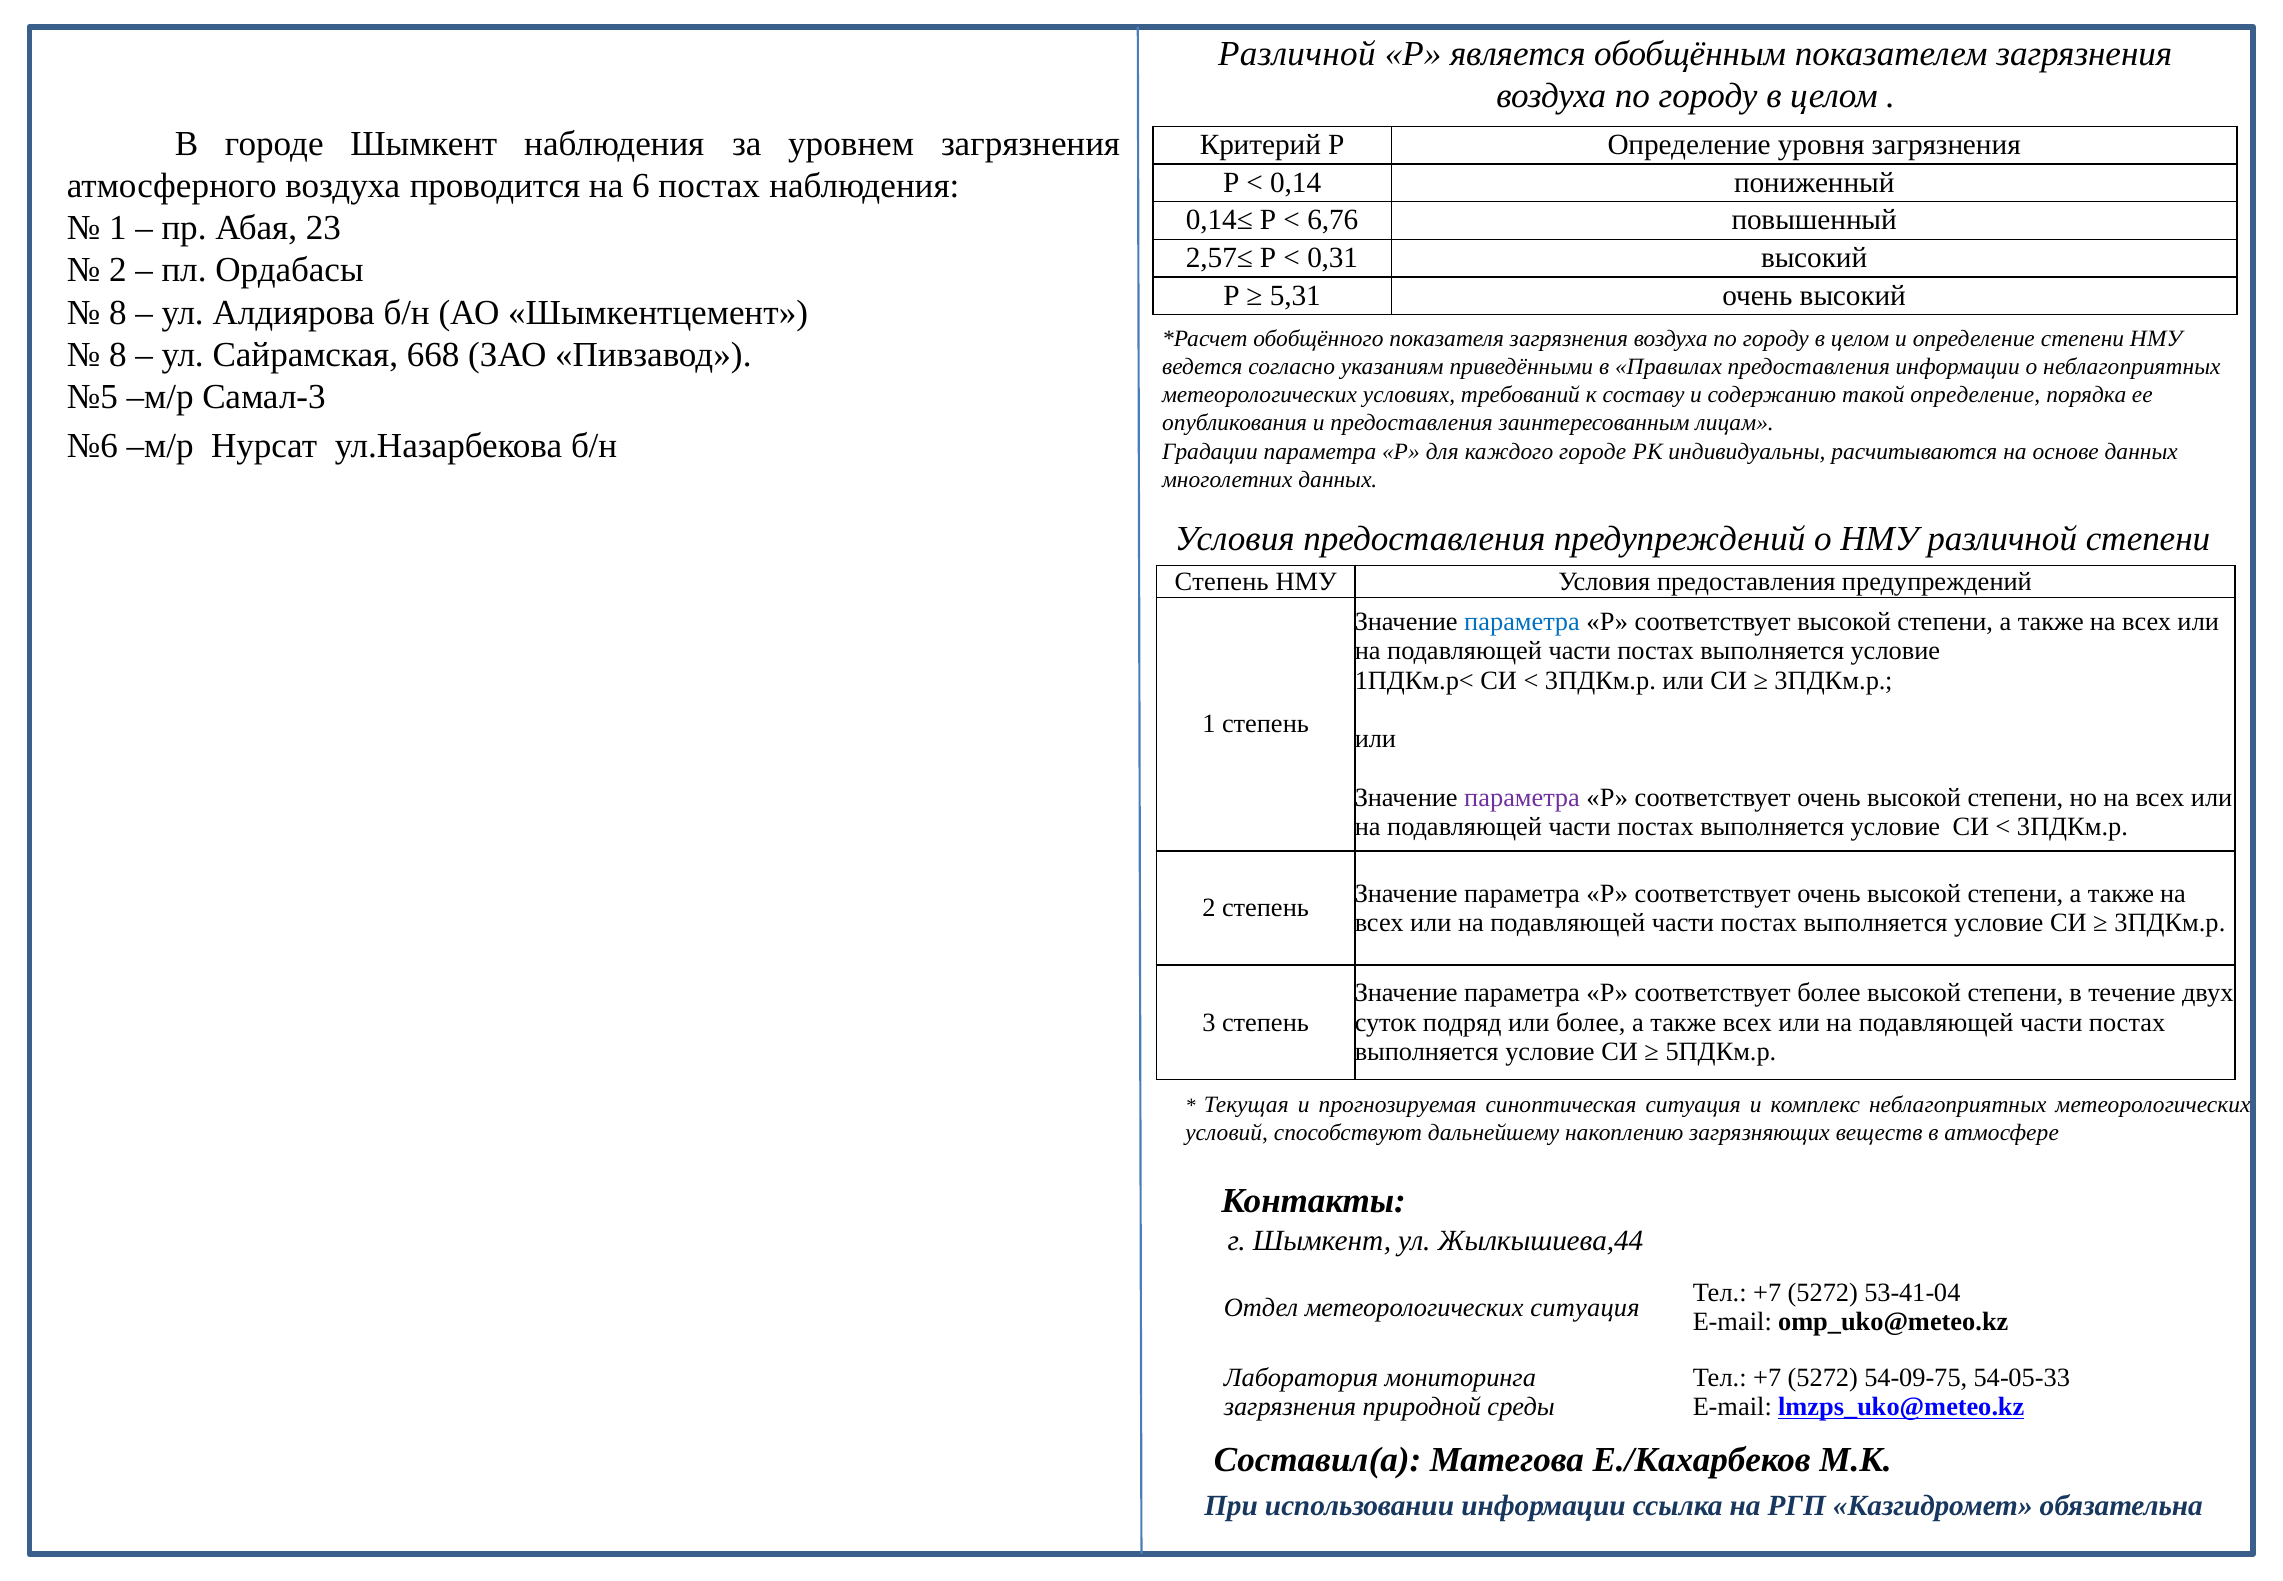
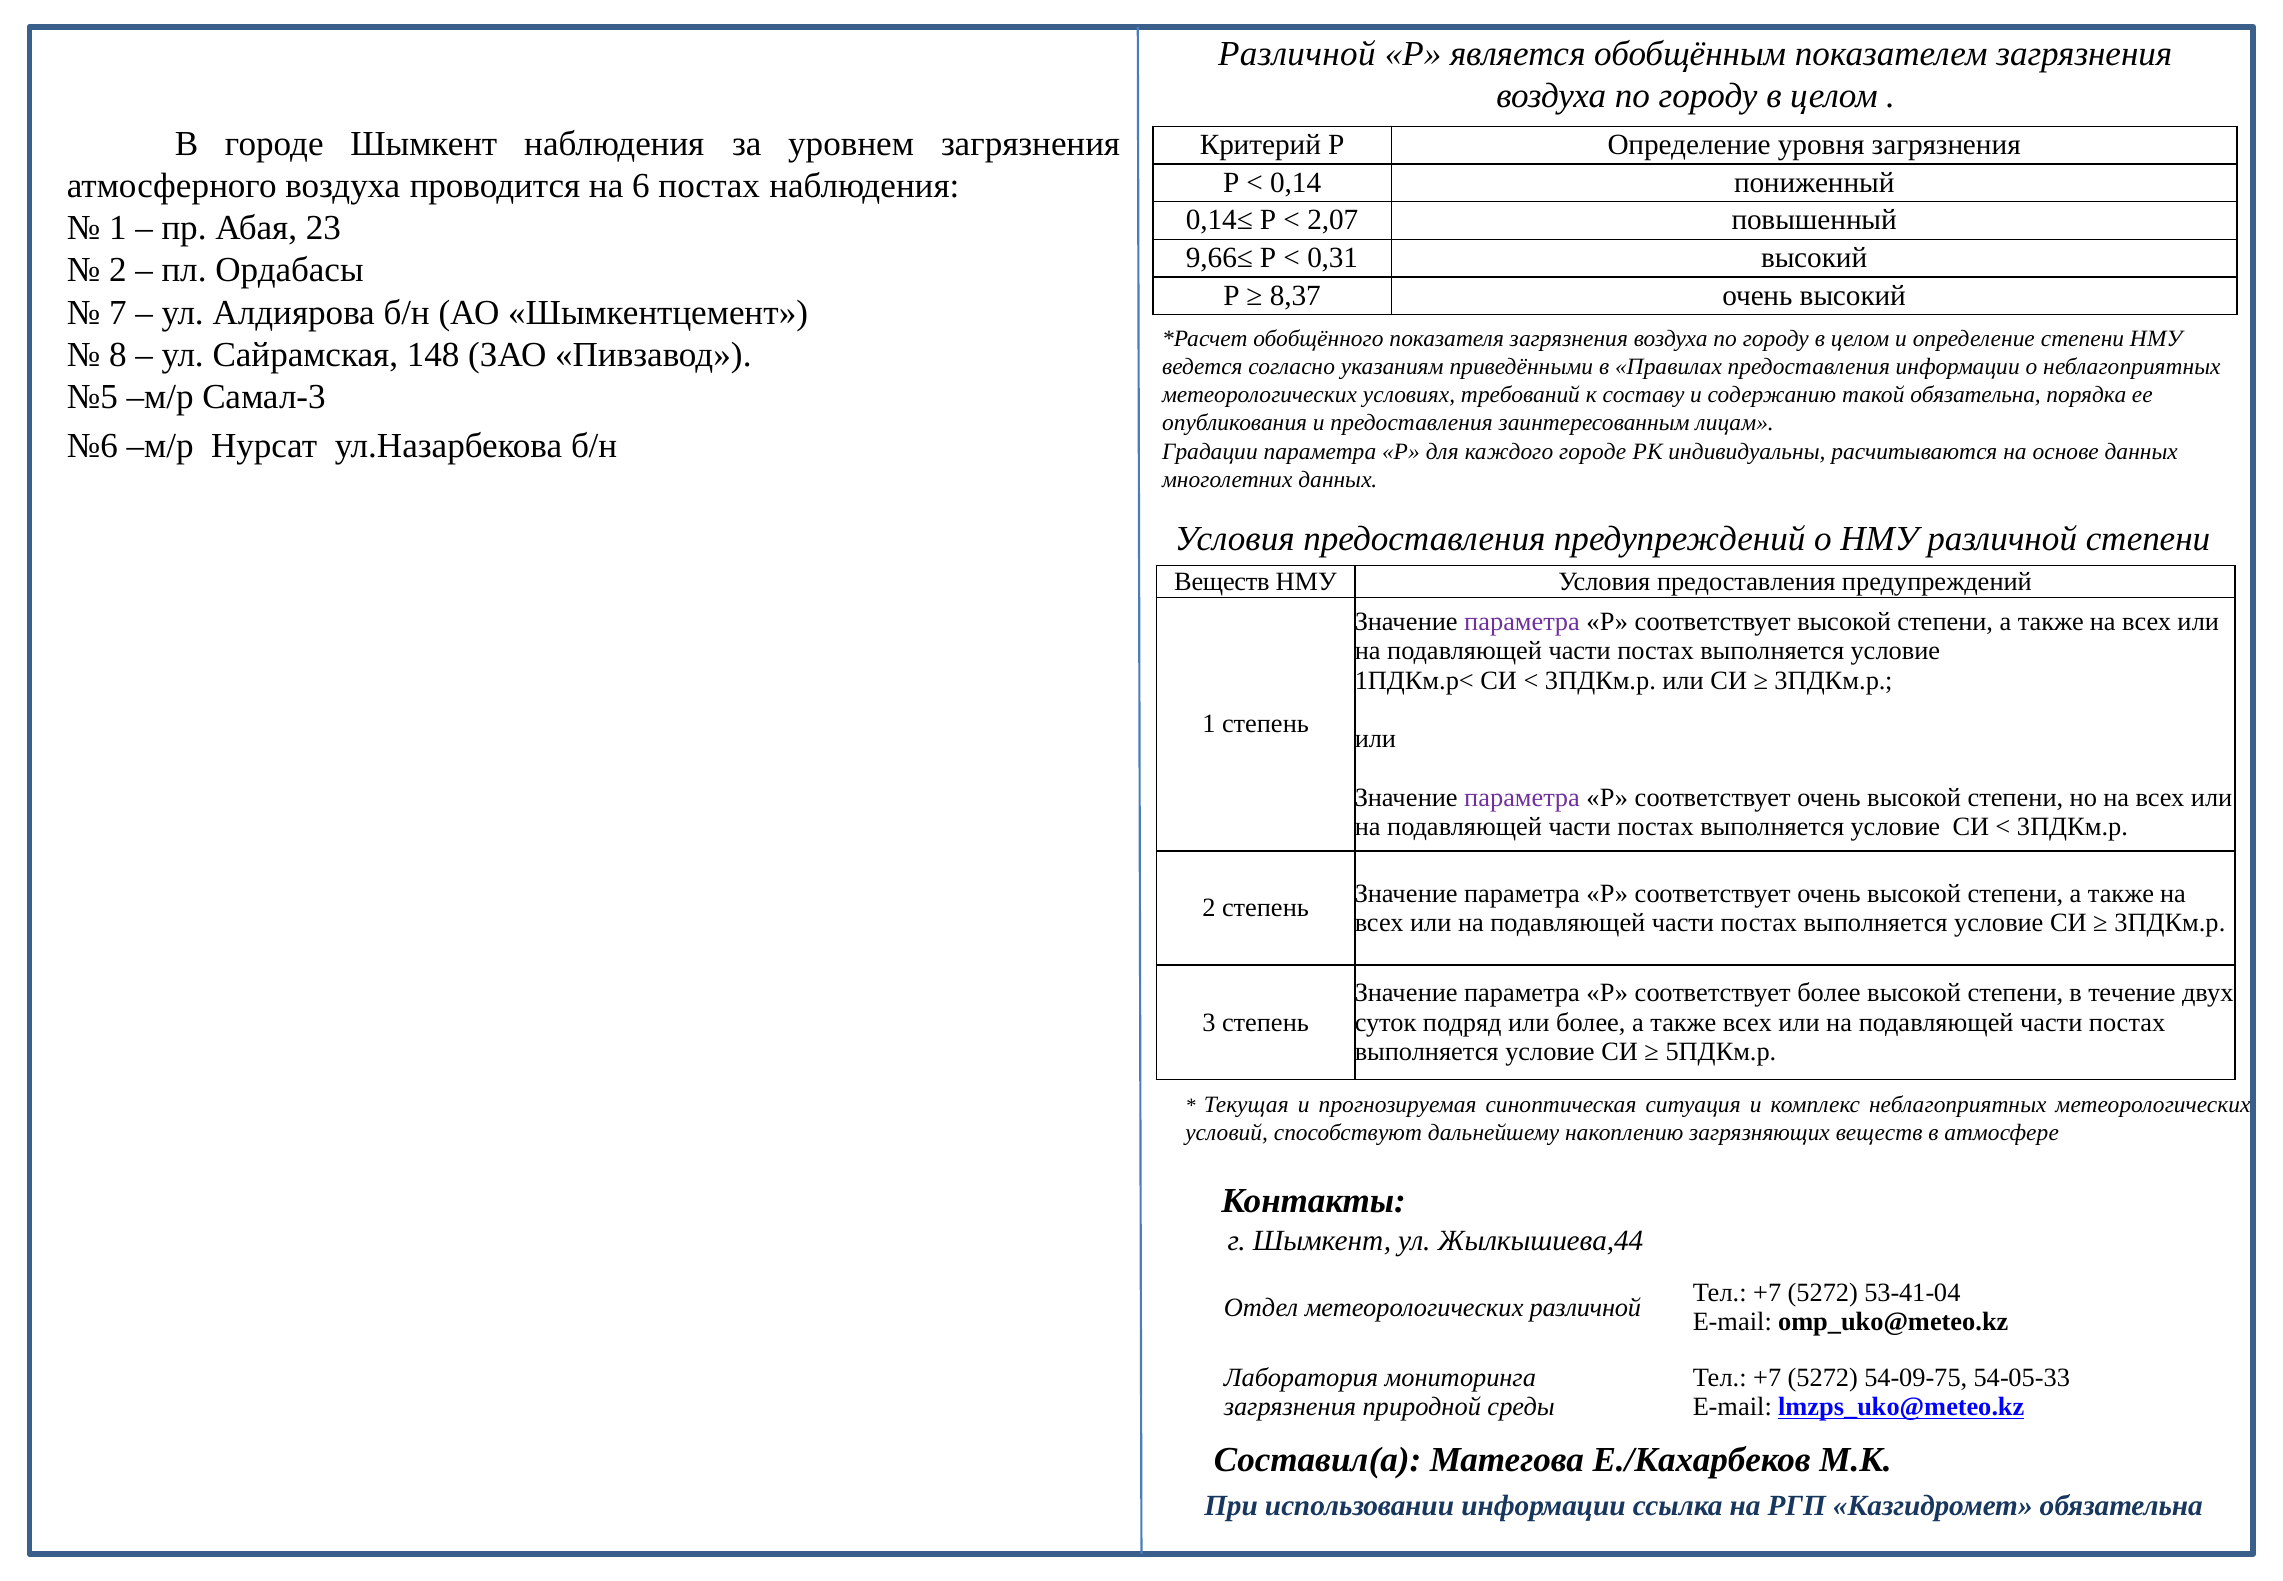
6,76: 6,76 -> 2,07 (1333, 220)
2,57≤: 2,57≤ -> 9,66≤ (1219, 258)
5,31: 5,31 -> 8,37 (1295, 296)
8: 8 -> 7 (118, 312)
668: 668 -> 148 (433, 354)
такой определение: определение -> обязательна (1976, 395)
Степень: Степень -> Веществ (1222, 581)
параметра colour: blue -> purple (1522, 622)
метеорологических ситуация: ситуация -> различной (1585, 1307)
